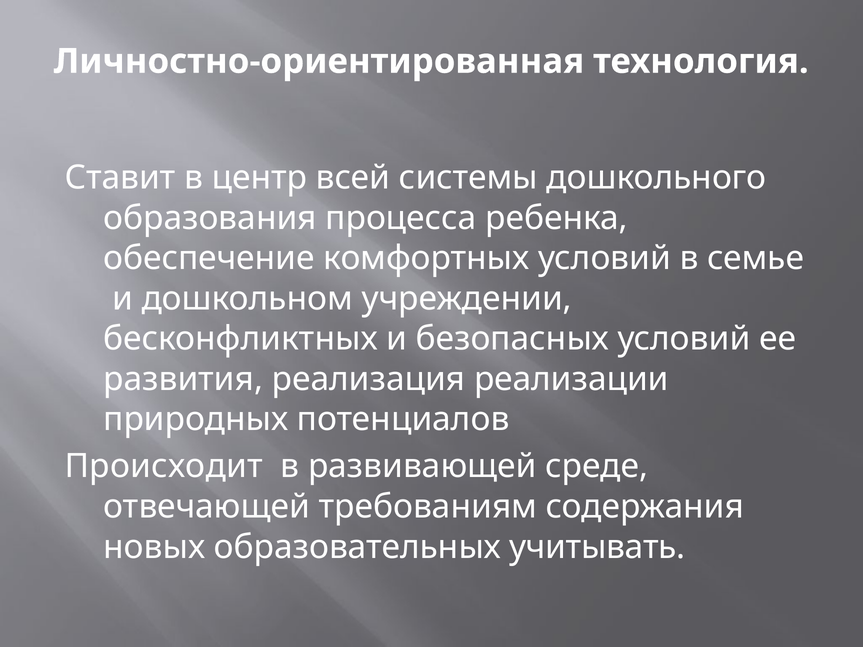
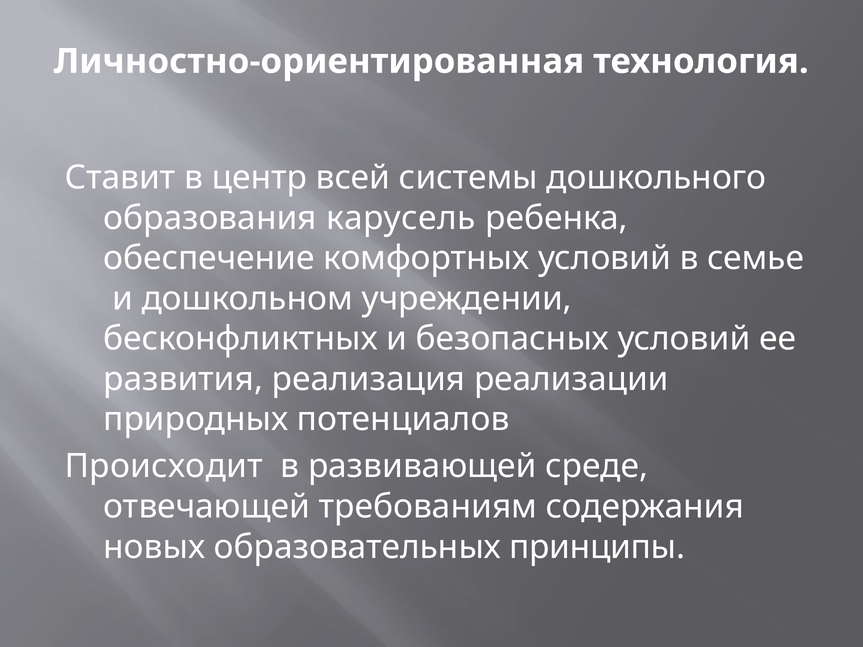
процесса: процесса -> карусель (401, 218)
учитывать: учитывать -> принципы (597, 547)
